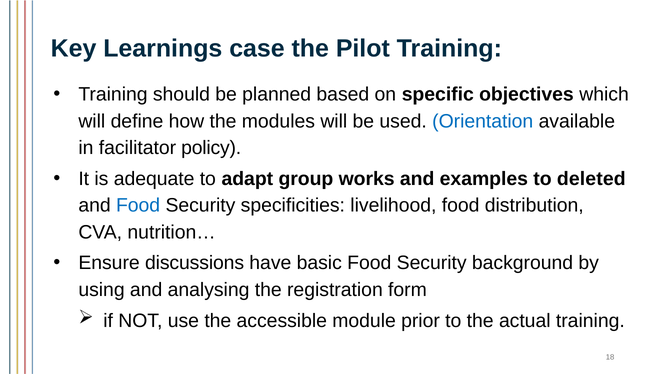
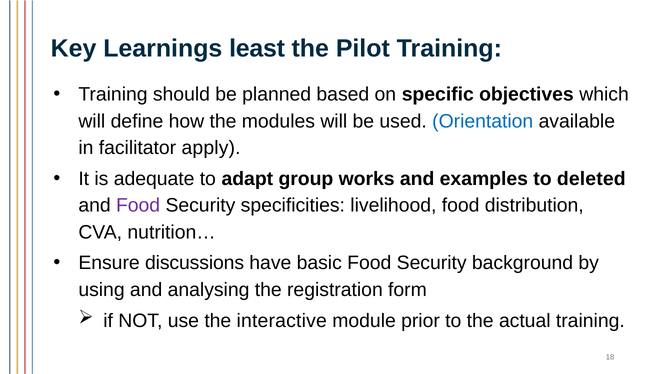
case: case -> least (257, 49)
policy: policy -> apply (211, 148)
Food colour: blue -> purple (138, 206)
accessible: accessible -> interactive (282, 321)
